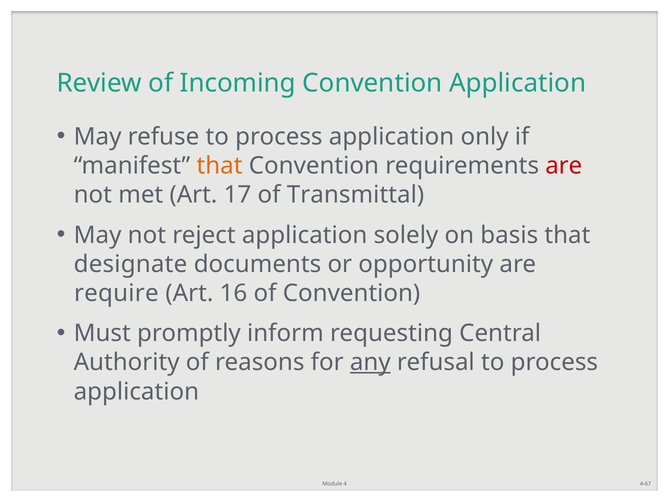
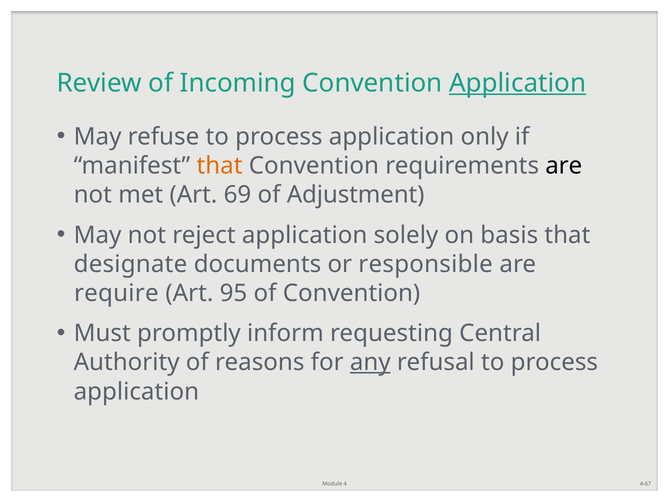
Application underline: none -> present (518, 83)
are colour: red -> black (564, 166)
17: 17 -> 69 (237, 195)
Transmittal: Transmittal -> Adjustment (356, 195)
opportunity: opportunity -> responsible (426, 264)
16: 16 -> 95 (233, 293)
